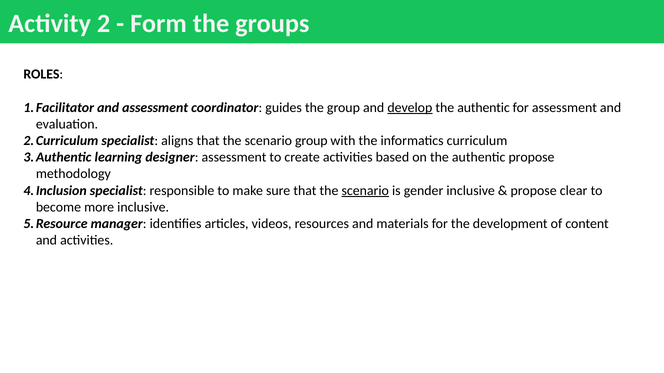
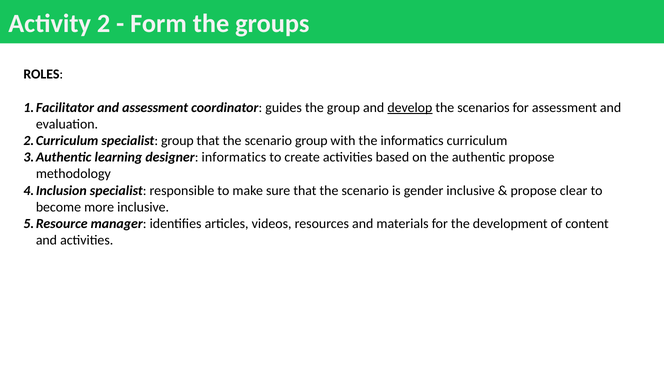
authentic: authentic -> scenarios (483, 108)
specialist aligns: aligns -> group (177, 141)
designer assessment: assessment -> informatics (234, 158)
scenario underline: present -> none (365, 191)
